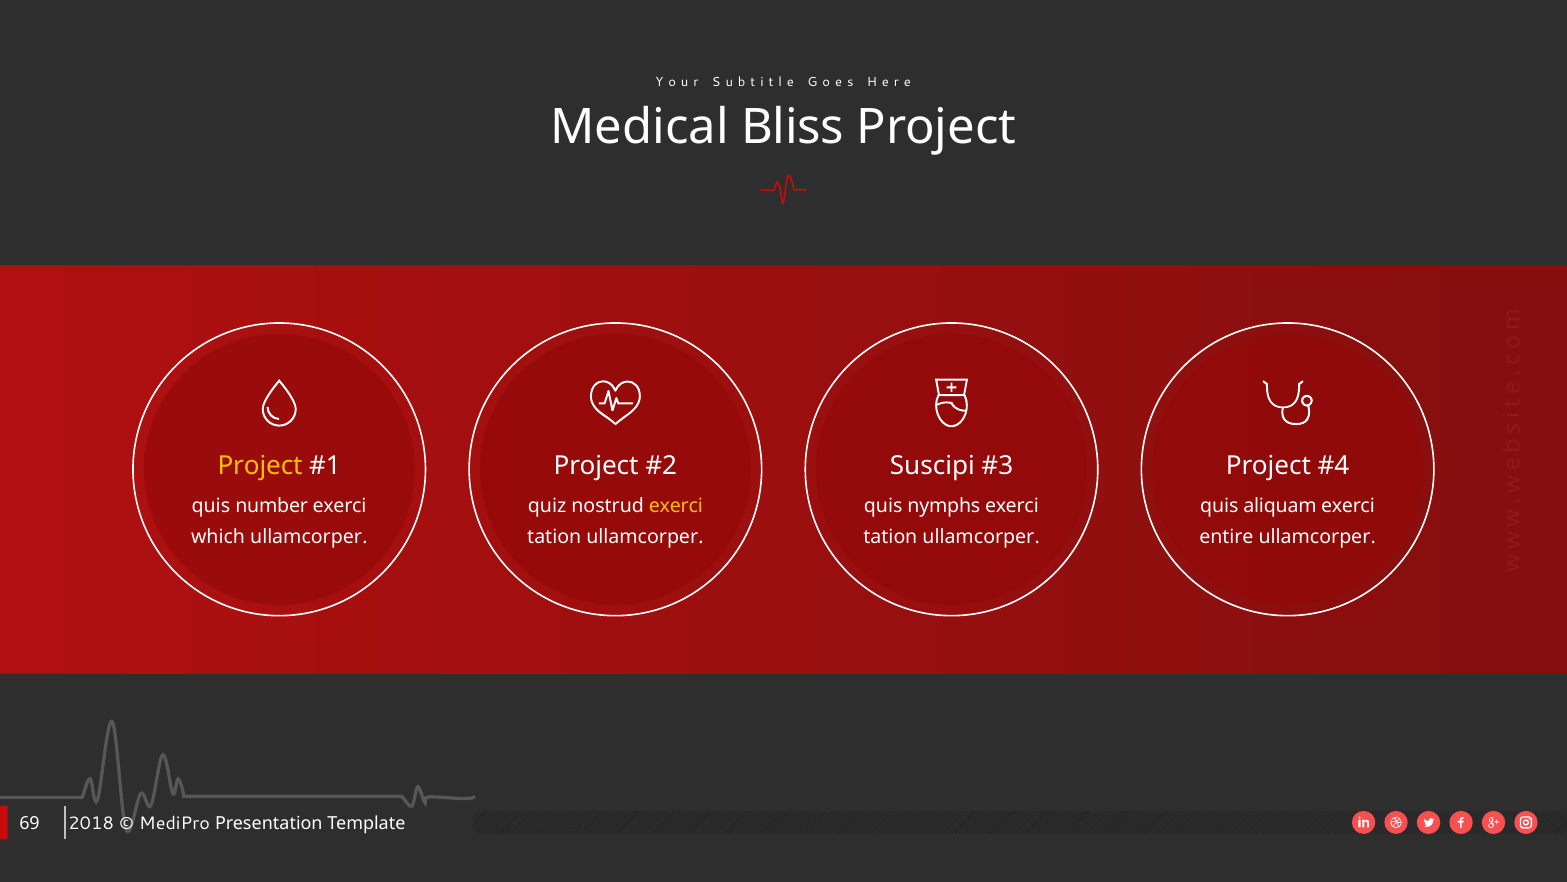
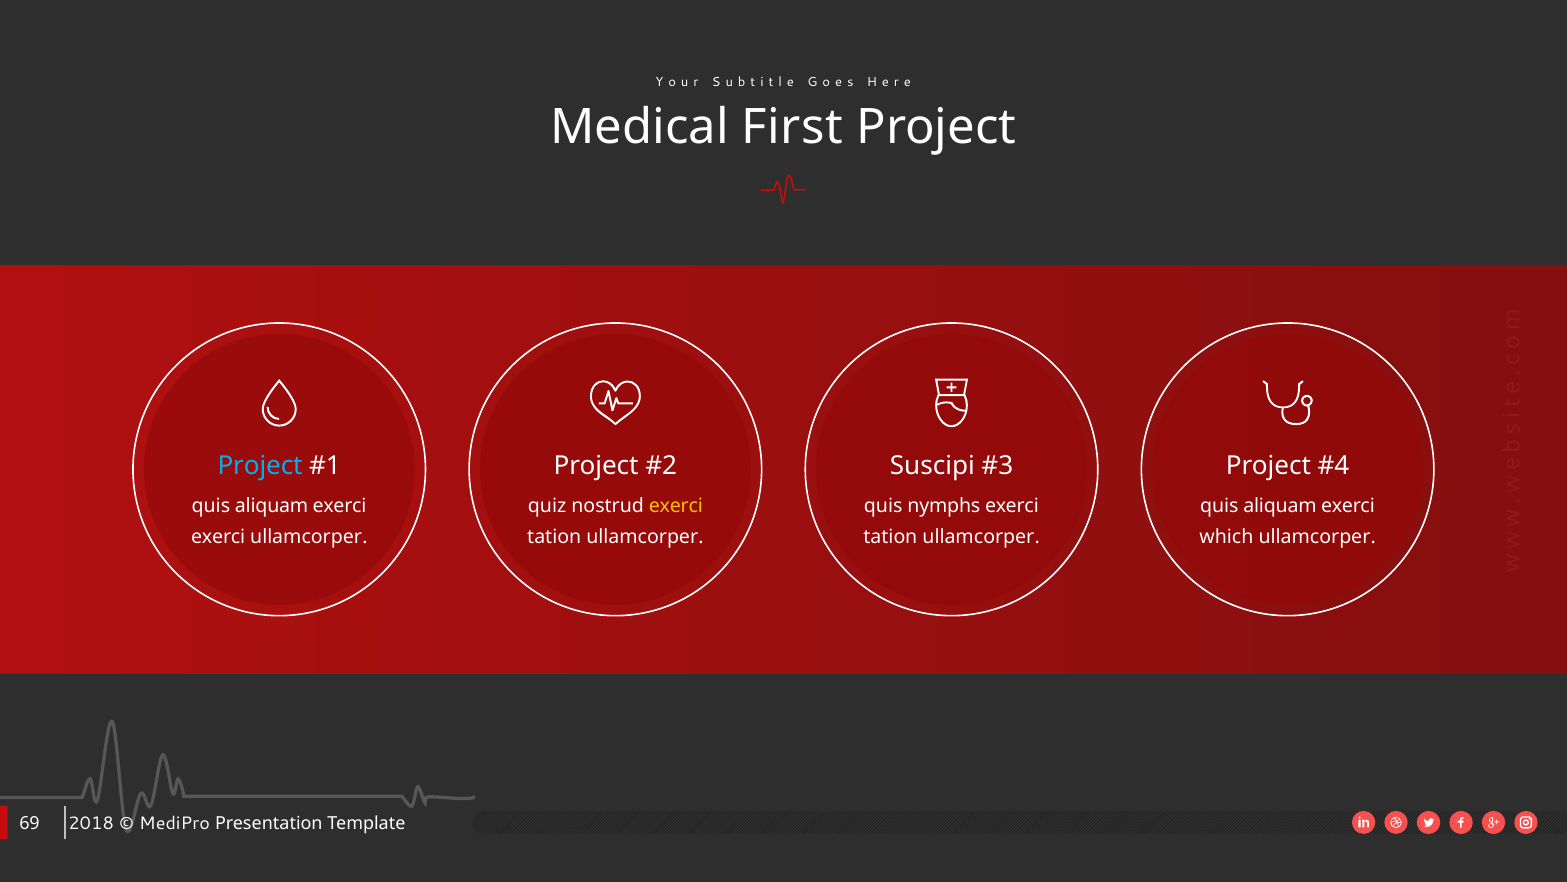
Bliss: Bliss -> First (792, 127)
Project colour: yellow -> light blue (260, 465)
number: number -> aliquam (272, 506)
which: which -> exerci (218, 537)
entire: entire -> which (1226, 537)
